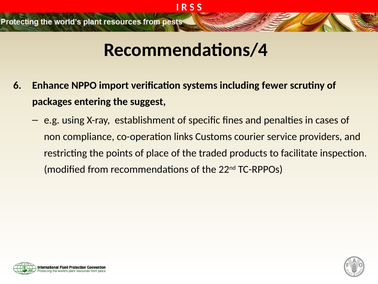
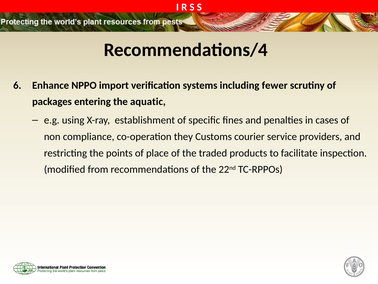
suggest: suggest -> aquatic (148, 102)
links: links -> they (183, 136)
